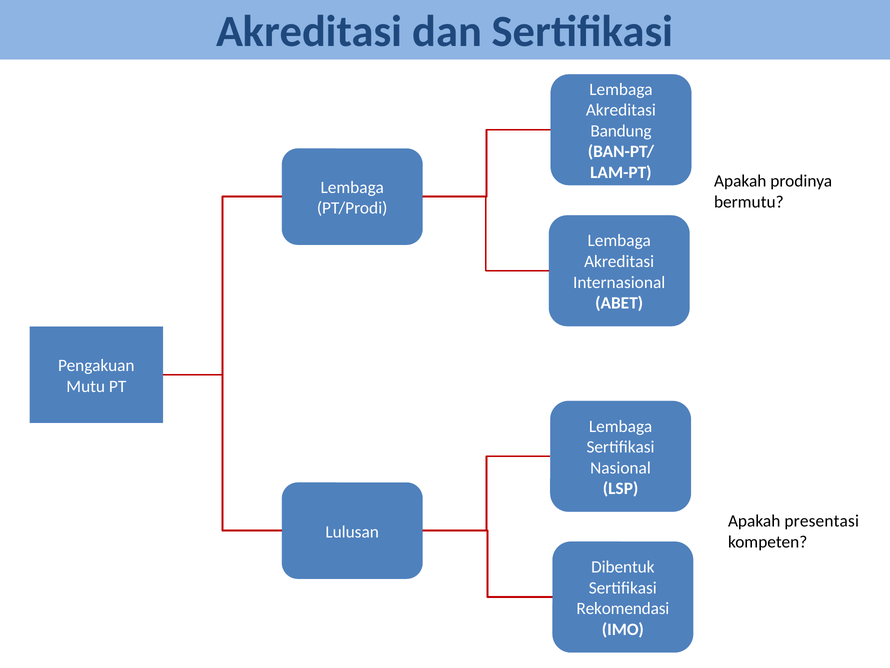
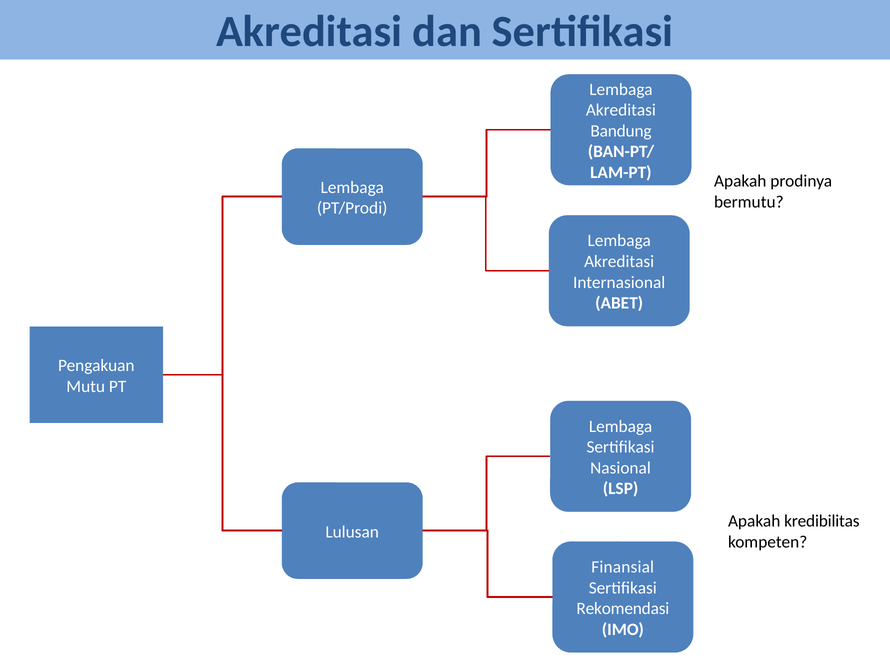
presentasi: presentasi -> kredibilitas (822, 521)
Dibentuk: Dibentuk -> Finansial (623, 567)
